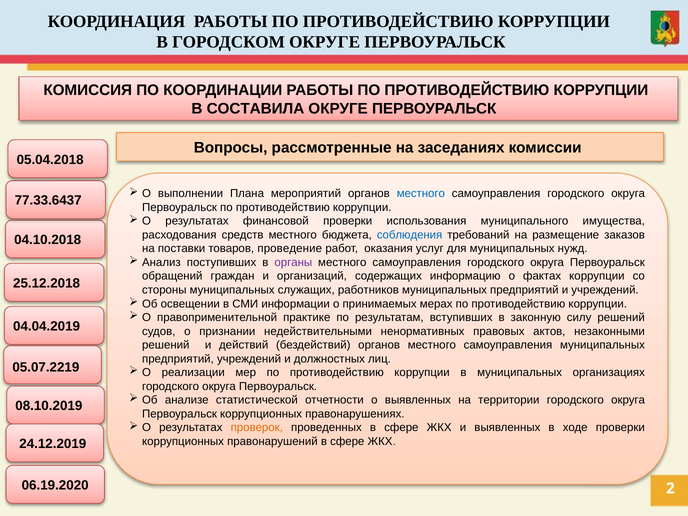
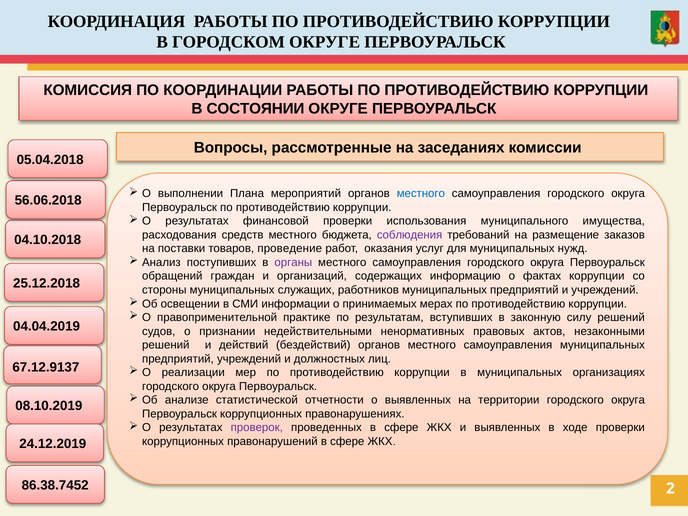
СОСТАВИЛА: СОСТАВИЛА -> СОСТОЯНИИ (256, 109)
77.33.6437: 77.33.6437 -> 56.06.2018 (48, 200)
соблюдения colour: blue -> purple (410, 235)
05.07.2219: 05.07.2219 -> 67.12.9137 (46, 367)
проверок colour: orange -> purple (257, 428)
06.19.2020: 06.19.2020 -> 86.38.7452 (55, 485)
